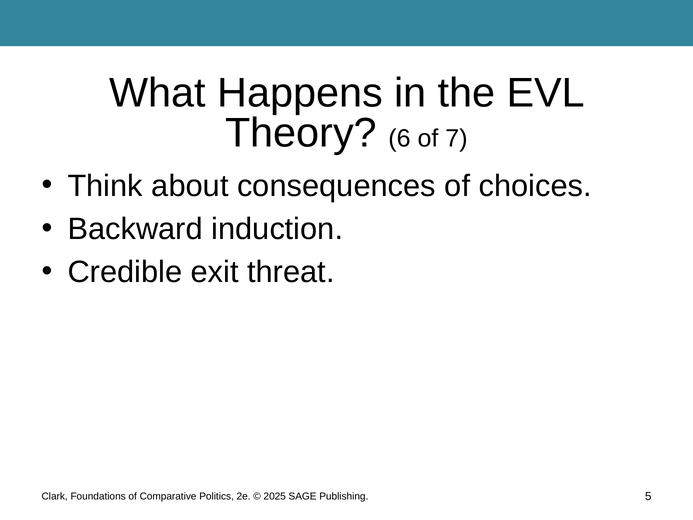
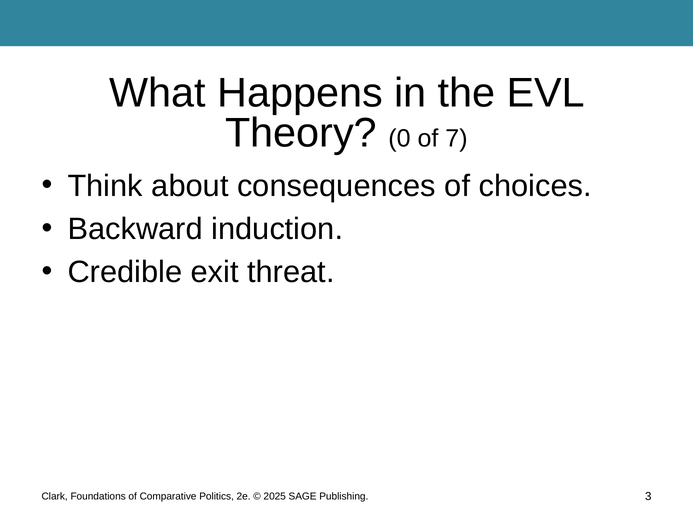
6: 6 -> 0 (399, 138)
5: 5 -> 3 (648, 496)
